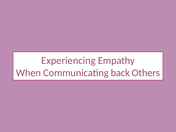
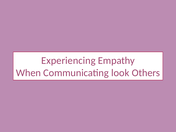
back: back -> look (120, 73)
